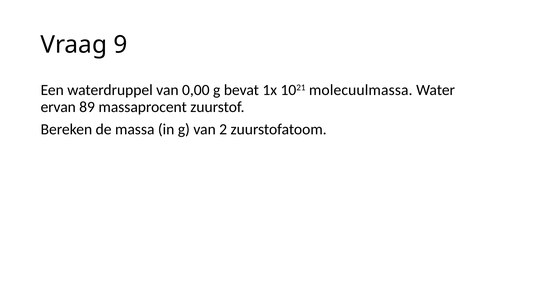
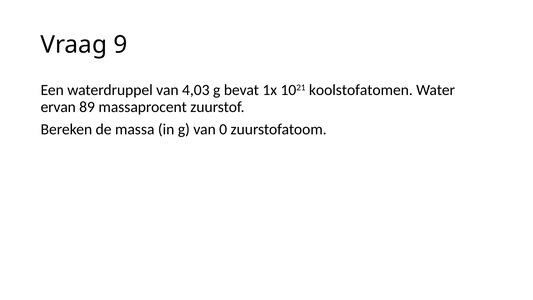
0,00: 0,00 -> 4,03 (196, 90)
molecuulmassa: molecuulmassa -> koolstofatomen (361, 90)
2: 2 -> 0 (223, 129)
